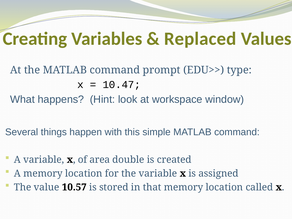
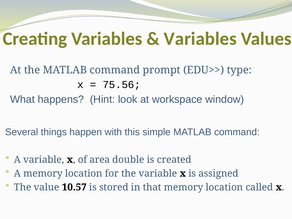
Replaced: Replaced -> Variables (200, 39)
10.47: 10.47 -> 75.56 (122, 85)
